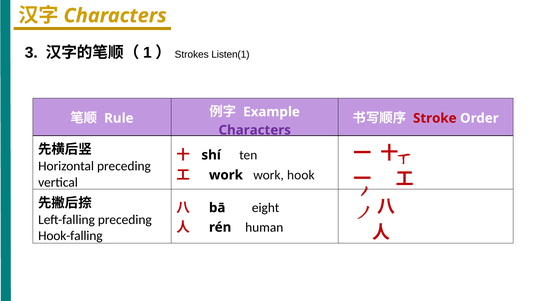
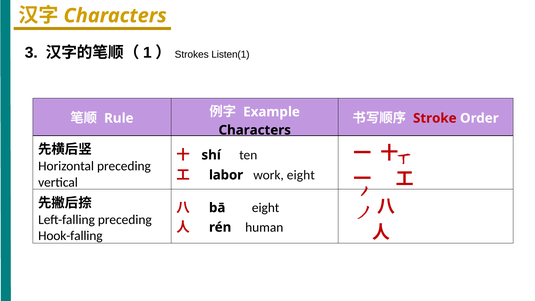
Characters colour: purple -> black (255, 130)
work: work -> labor (226, 175)
work hook: hook -> eight (301, 175)
